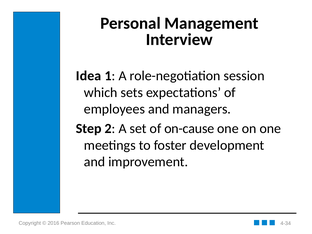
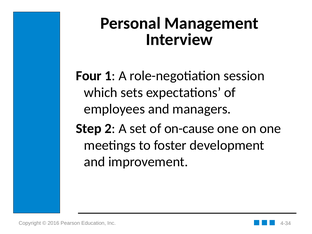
Idea: Idea -> Four (89, 76)
